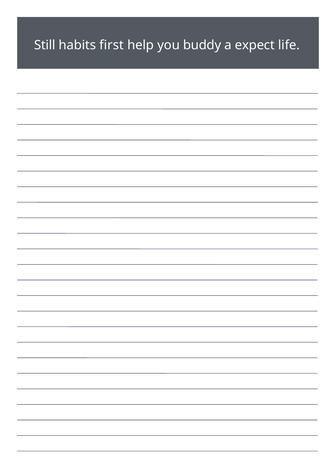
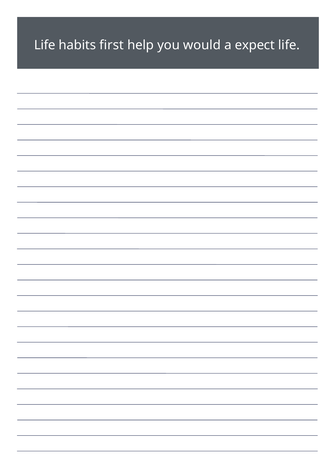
Still: Still -> Life (45, 45)
buddy: buddy -> would (202, 45)
